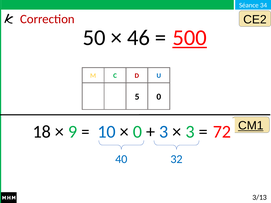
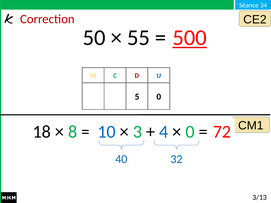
46: 46 -> 55 (138, 38)
CM1 underline: present -> none (251, 126)
9: 9 -> 8 (73, 132)
0: 0 -> 3 (137, 132)
3: 3 -> 4 (164, 132)
3: 3 -> 0 (190, 132)
